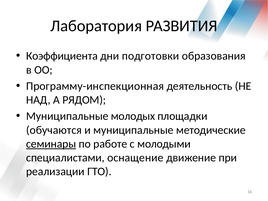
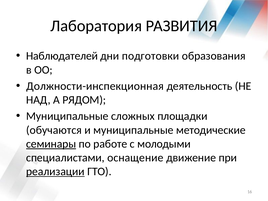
Коэффициента: Коэффициента -> Наблюдателей (62, 56)
Программу-инспекционная: Программу-инспекционная -> Должности-инспекционная (95, 86)
молодых: молодых -> сложных (133, 116)
реализации underline: none -> present (55, 172)
